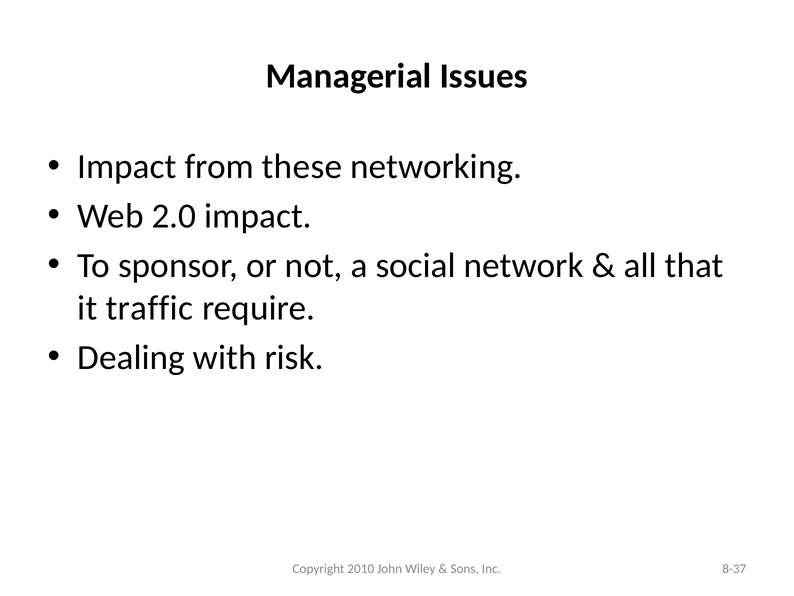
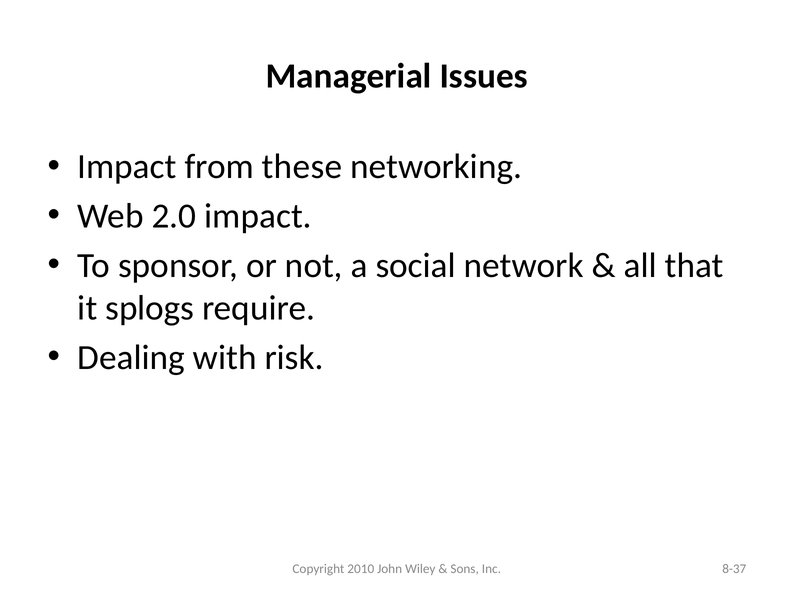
traffic: traffic -> splogs (150, 308)
